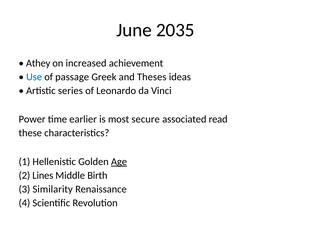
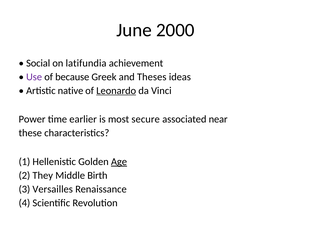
2035: 2035 -> 2000 (175, 30)
Athey: Athey -> Social (38, 63)
increased: increased -> latifundia (86, 63)
Use colour: blue -> purple (34, 77)
passage: passage -> because (72, 77)
series: series -> native (71, 90)
Leonardo underline: none -> present (116, 90)
read: read -> near (218, 119)
Lines: Lines -> They (43, 175)
Similarity: Similarity -> Versailles (53, 189)
